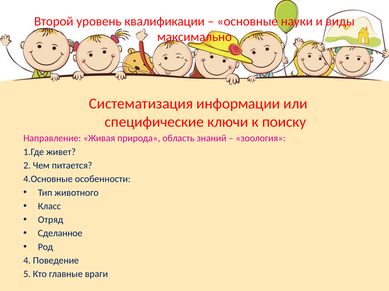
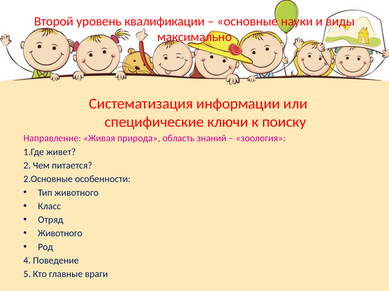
4.Основные: 4.Основные -> 2.Основные (48, 179)
Сделанное: Сделанное -> Животного (60, 234)
